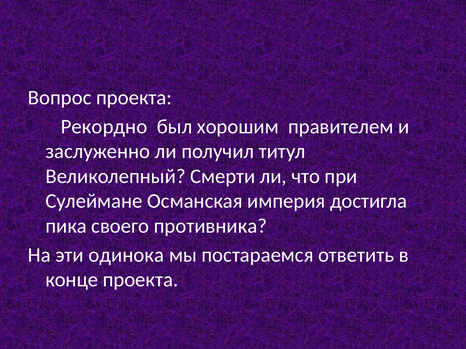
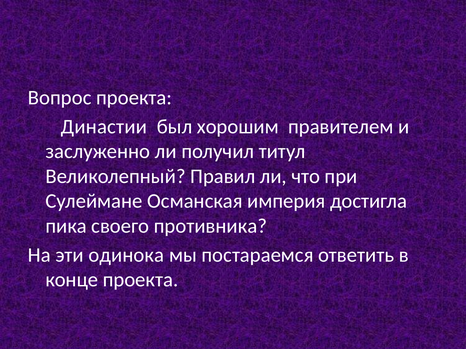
Рекордно: Рекордно -> Династии (104, 127)
Смерти: Смерти -> Правил (223, 176)
